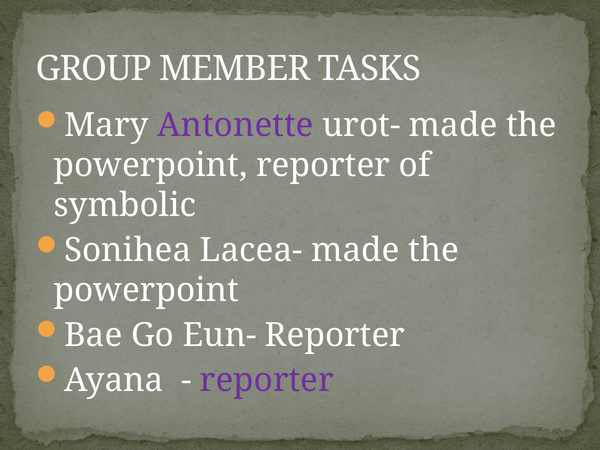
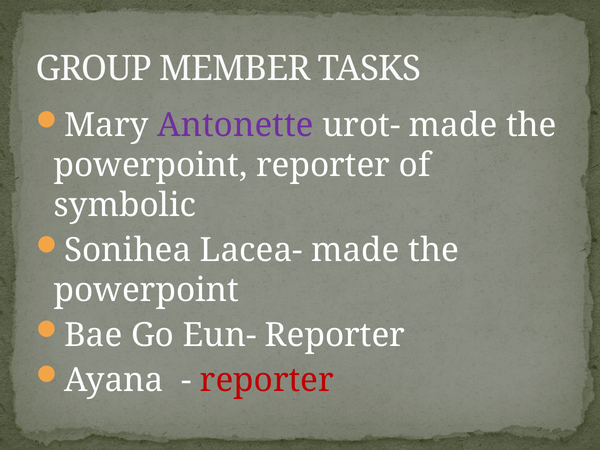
reporter colour: purple -> red (267, 380)
